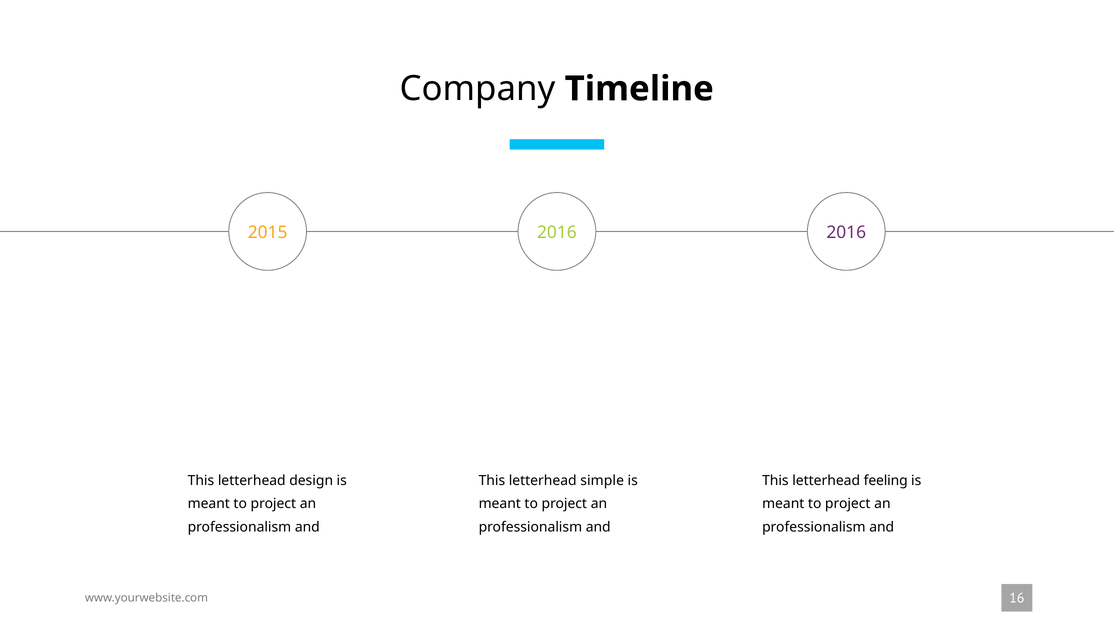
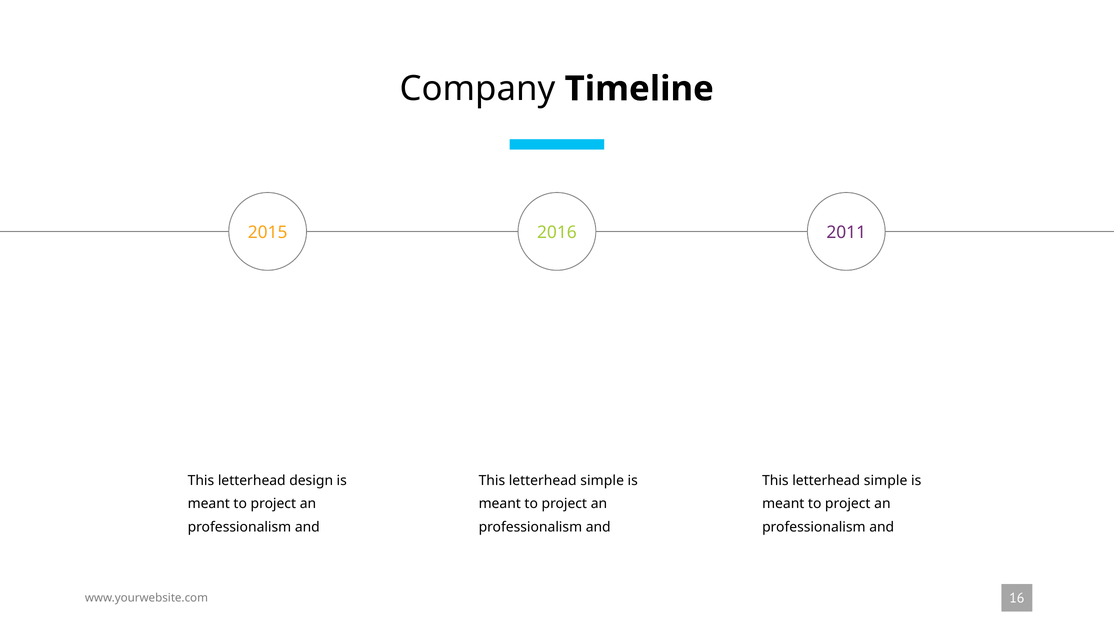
2016 2016: 2016 -> 2011 (846, 232)
feeling: feeling -> simple (886, 480)
